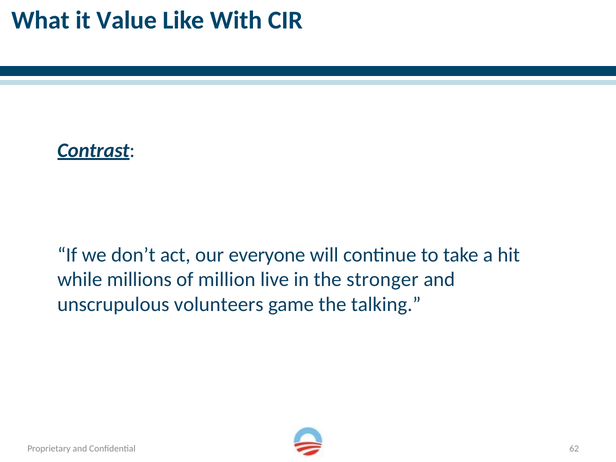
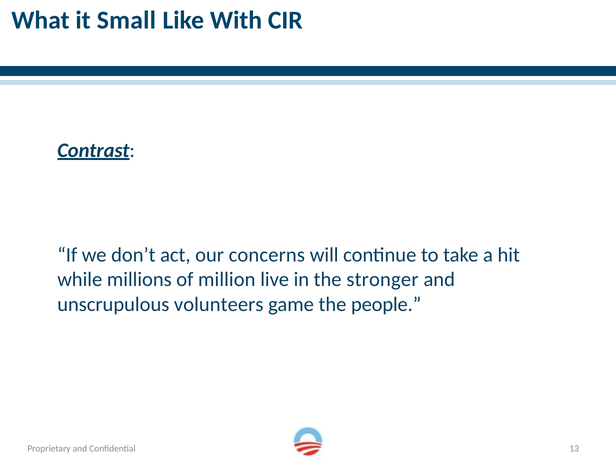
Value: Value -> Small (126, 20)
everyone: everyone -> concerns (267, 255)
talking: talking -> people (386, 304)
62: 62 -> 13 (574, 449)
